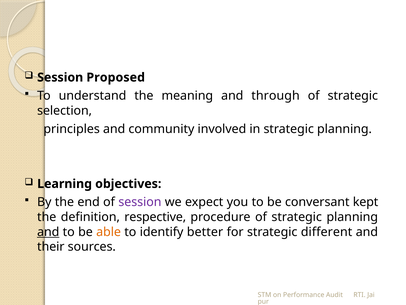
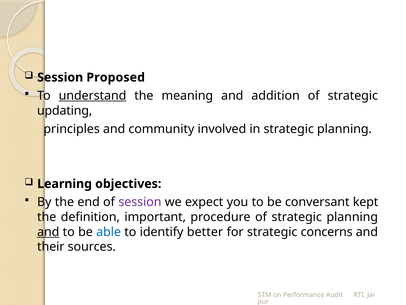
understand underline: none -> present (93, 96)
through: through -> addition (276, 96)
selection: selection -> updating (65, 110)
respective: respective -> important (155, 217)
able colour: orange -> blue (109, 232)
different: different -> concerns (327, 232)
